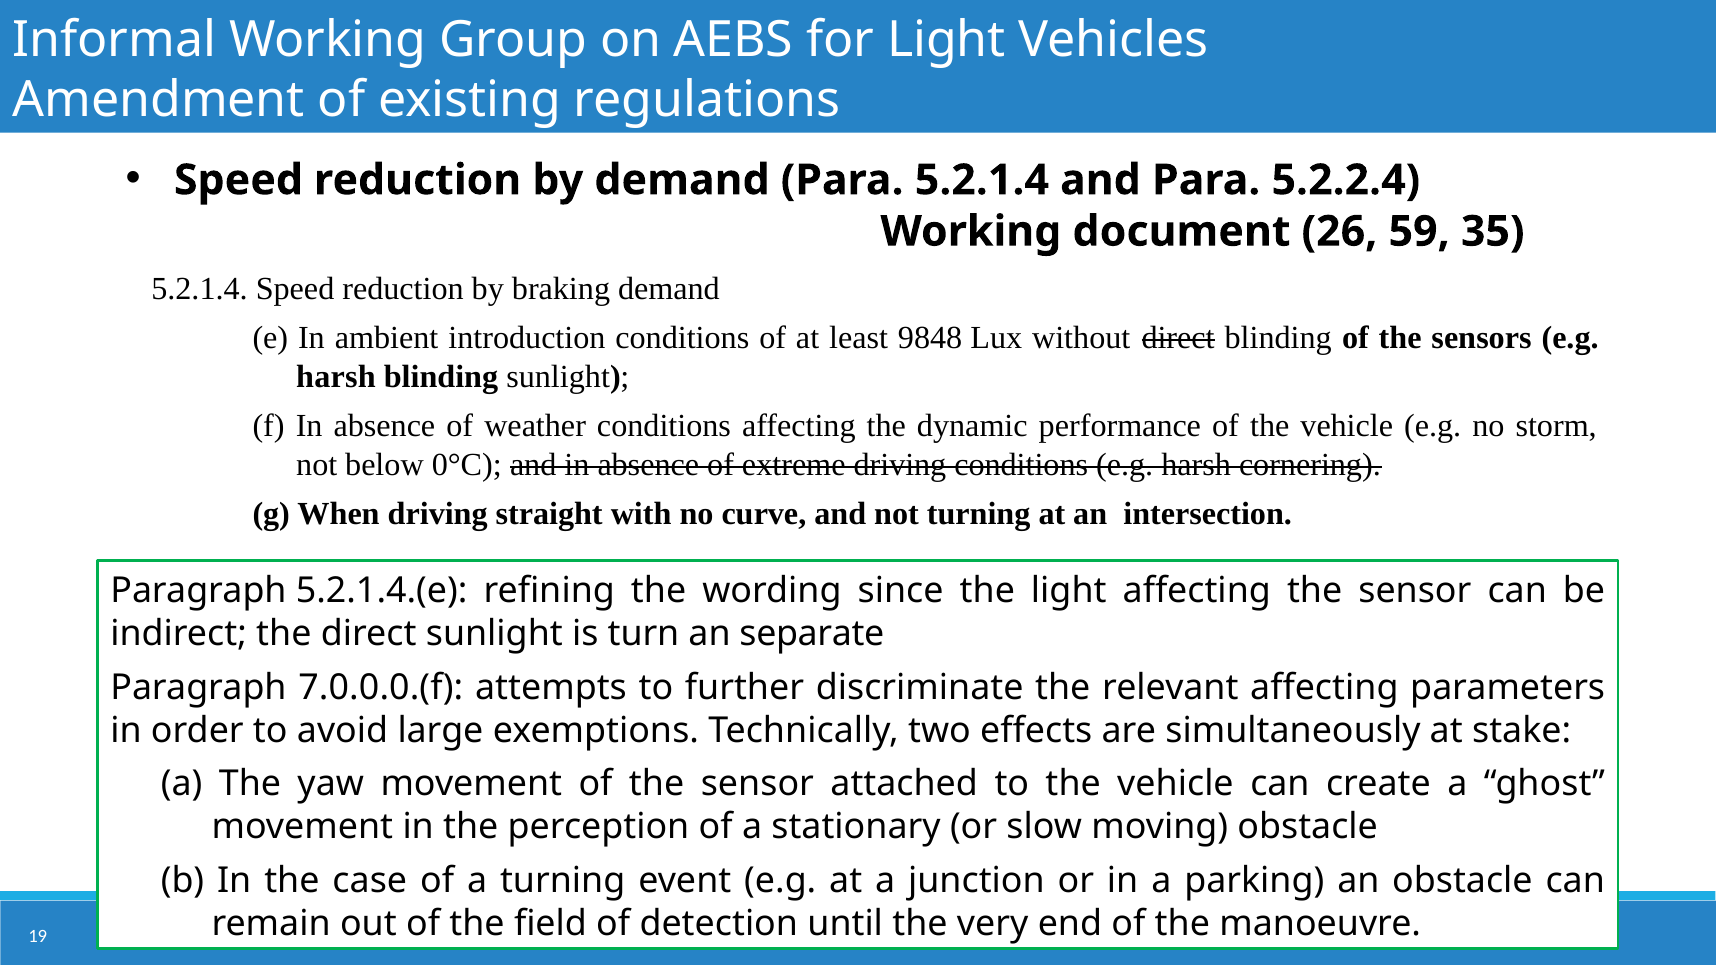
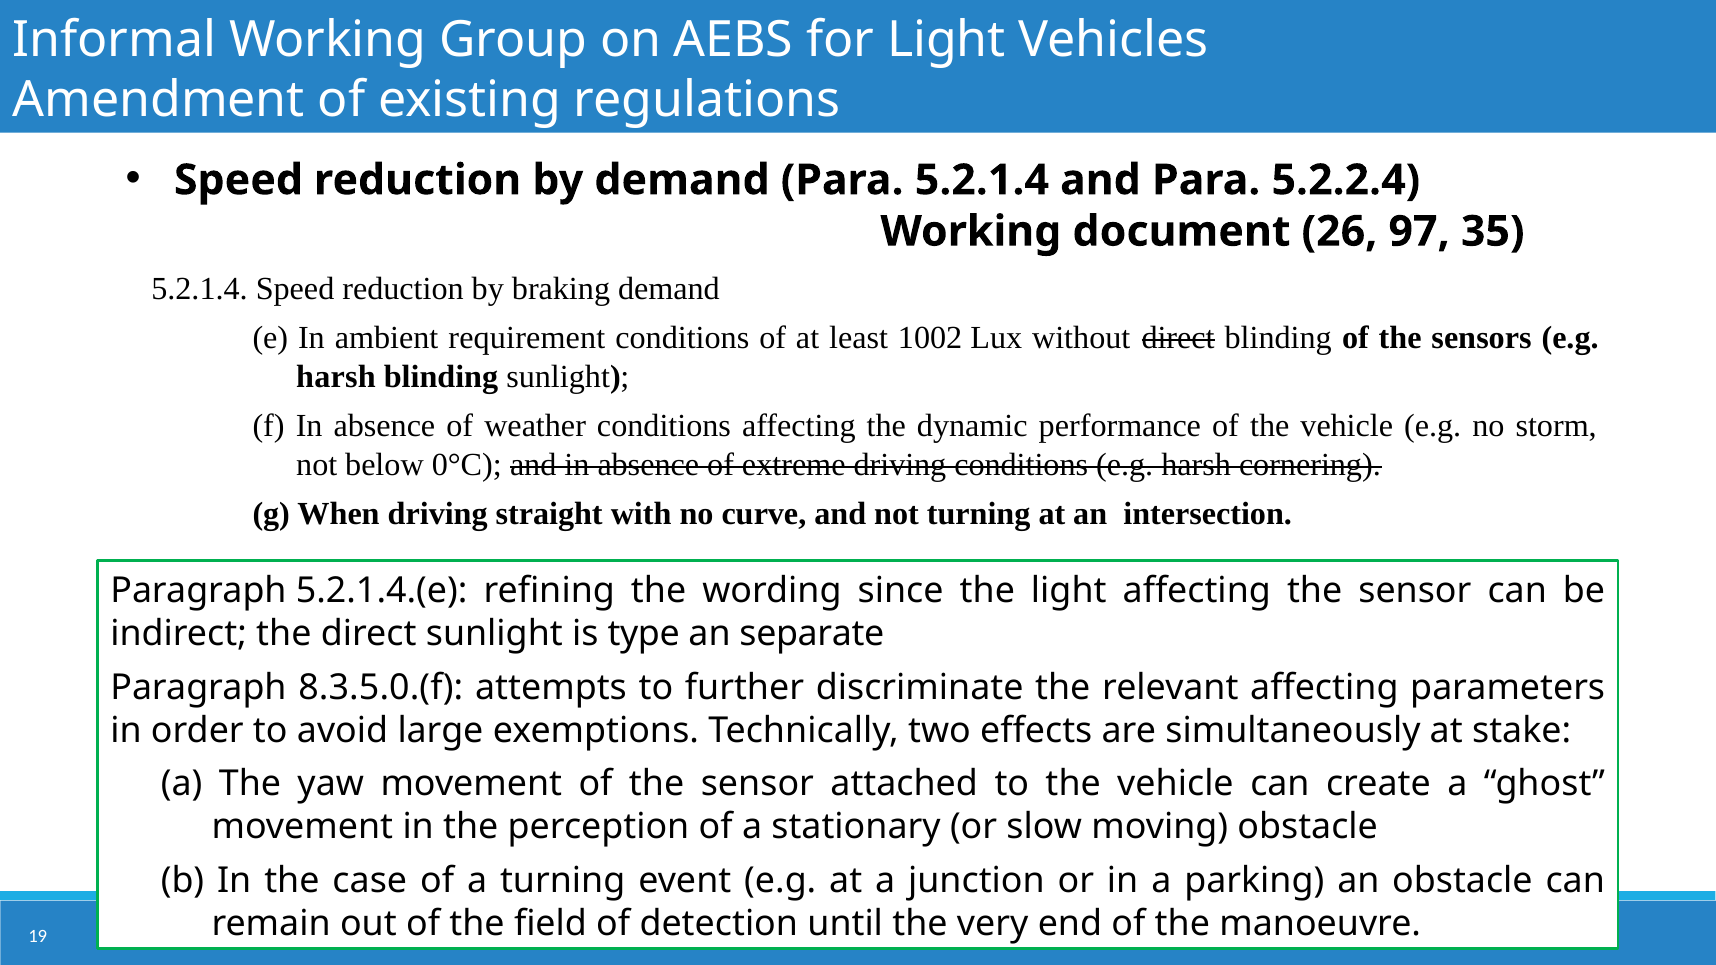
59: 59 -> 97 (1419, 232)
introduction: introduction -> requirement (527, 338)
9848: 9848 -> 1002 (930, 338)
turn: turn -> type (644, 634)
7.0.0.0.(f: 7.0.0.0.(f -> 8.3.5.0.(f (381, 688)
